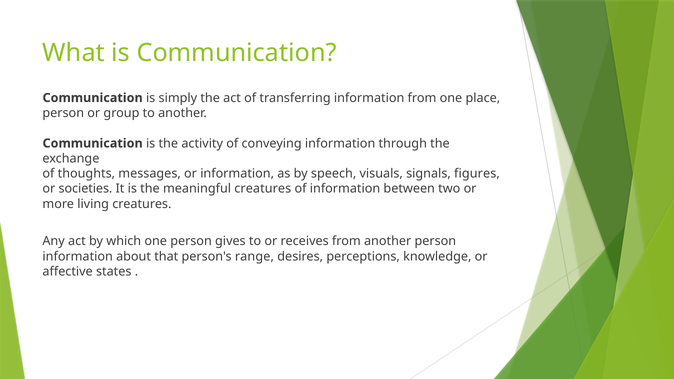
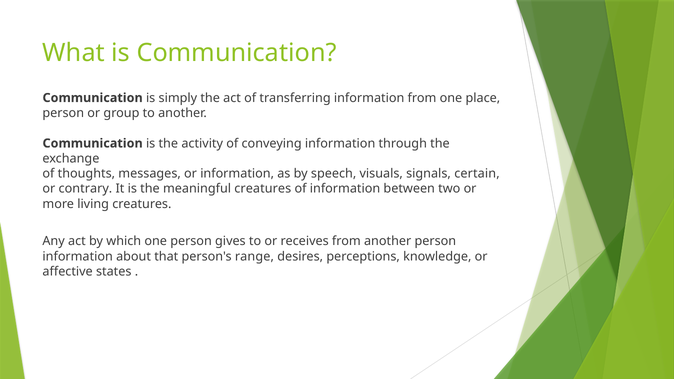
figures: figures -> certain (477, 174)
societies: societies -> contrary (85, 189)
